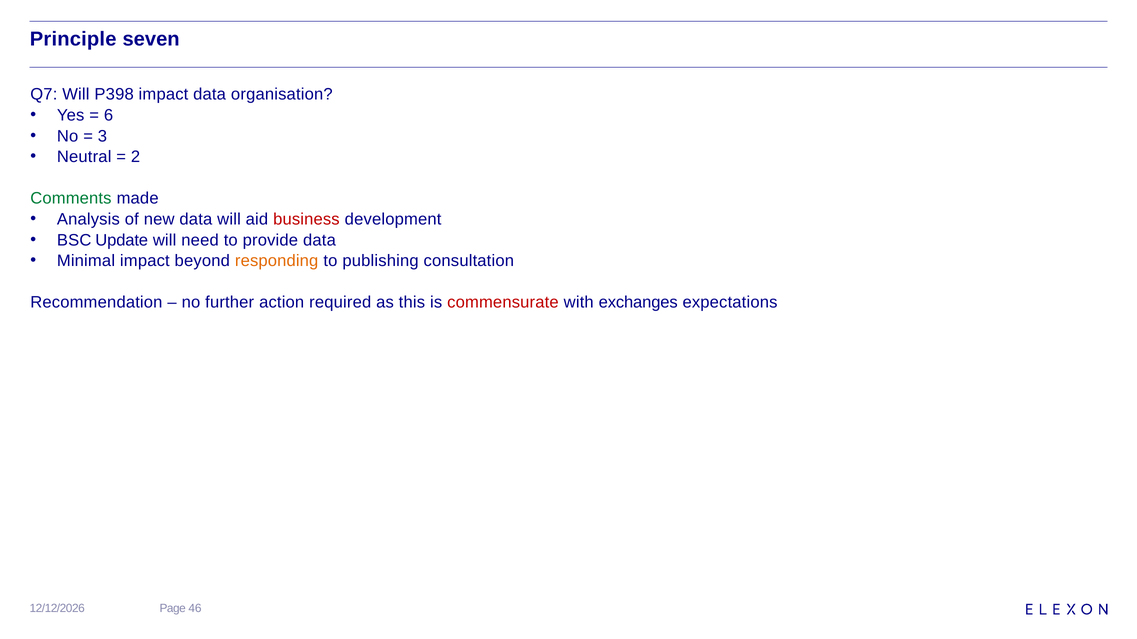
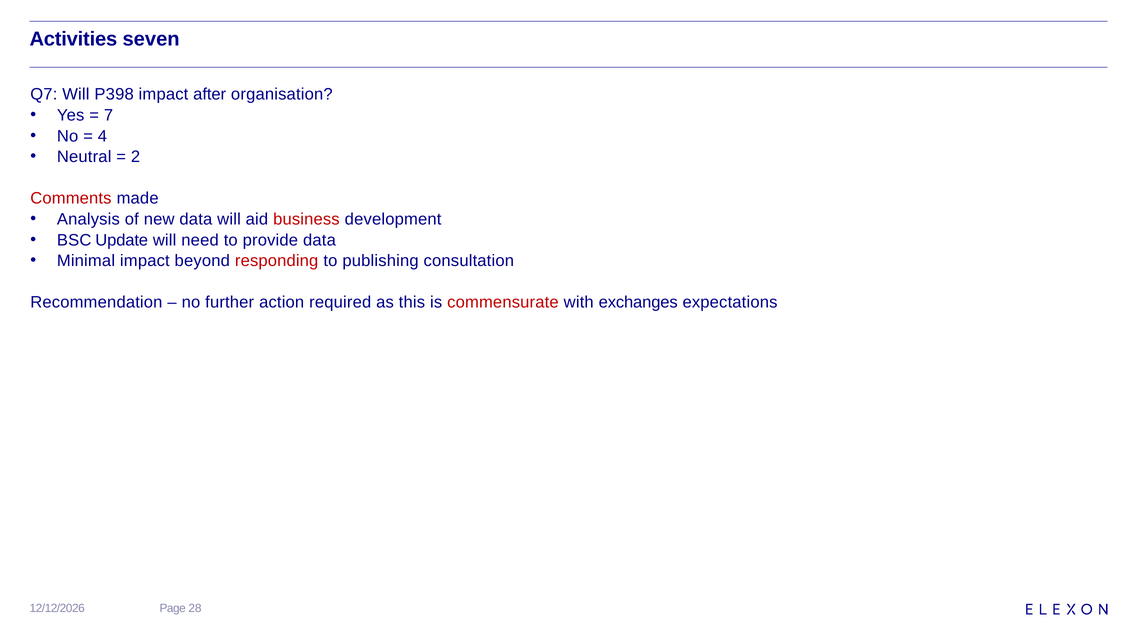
Principle: Principle -> Activities (73, 39)
impact data: data -> after (210, 95)
6: 6 -> 7 (109, 115)
3: 3 -> 4 (102, 136)
Comments colour: green -> red (71, 199)
responding colour: orange -> red (277, 261)
46: 46 -> 28 (195, 609)
